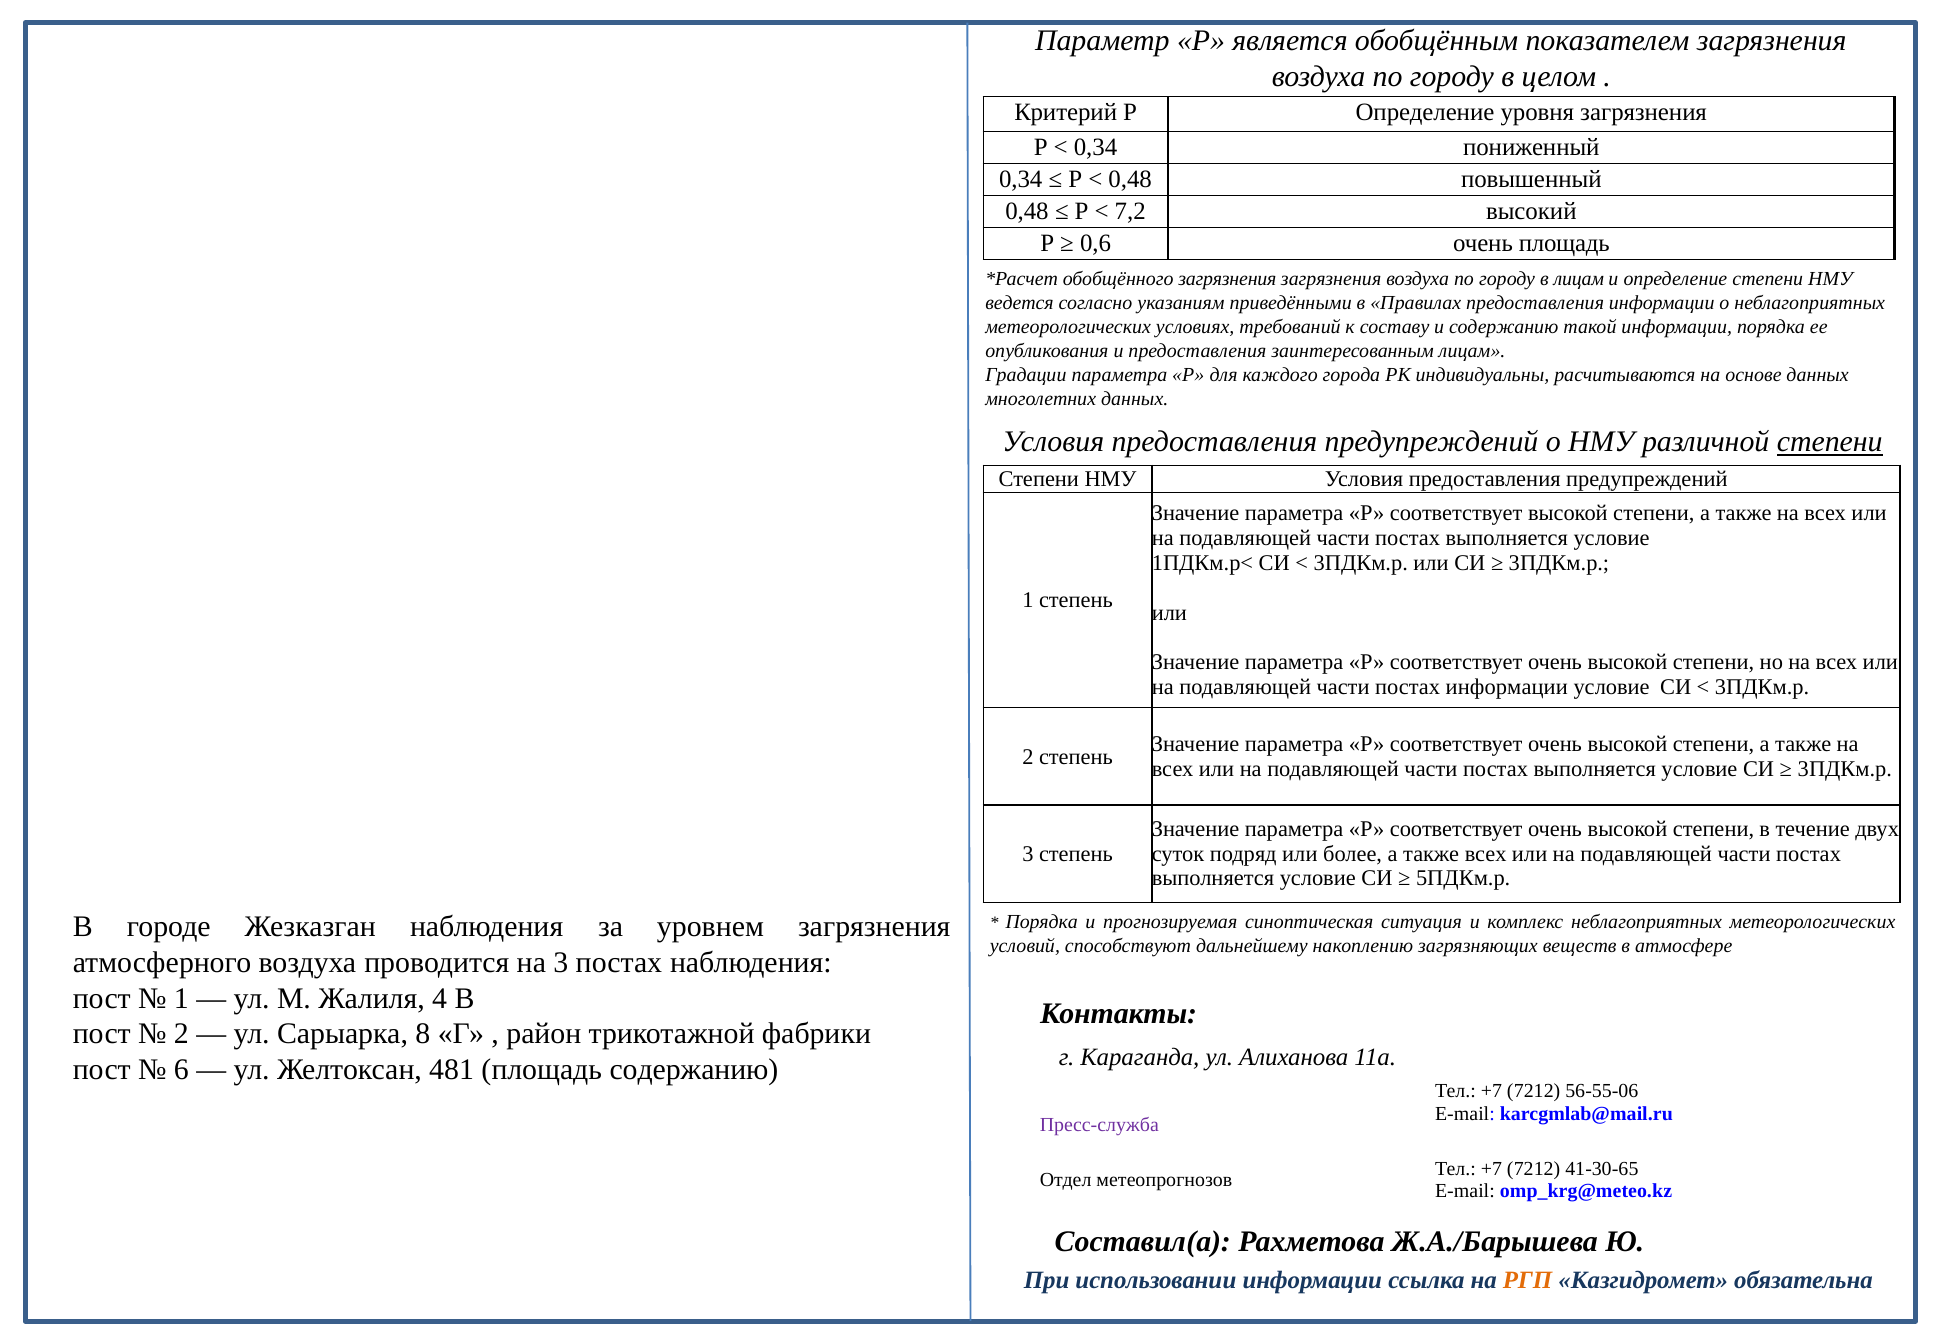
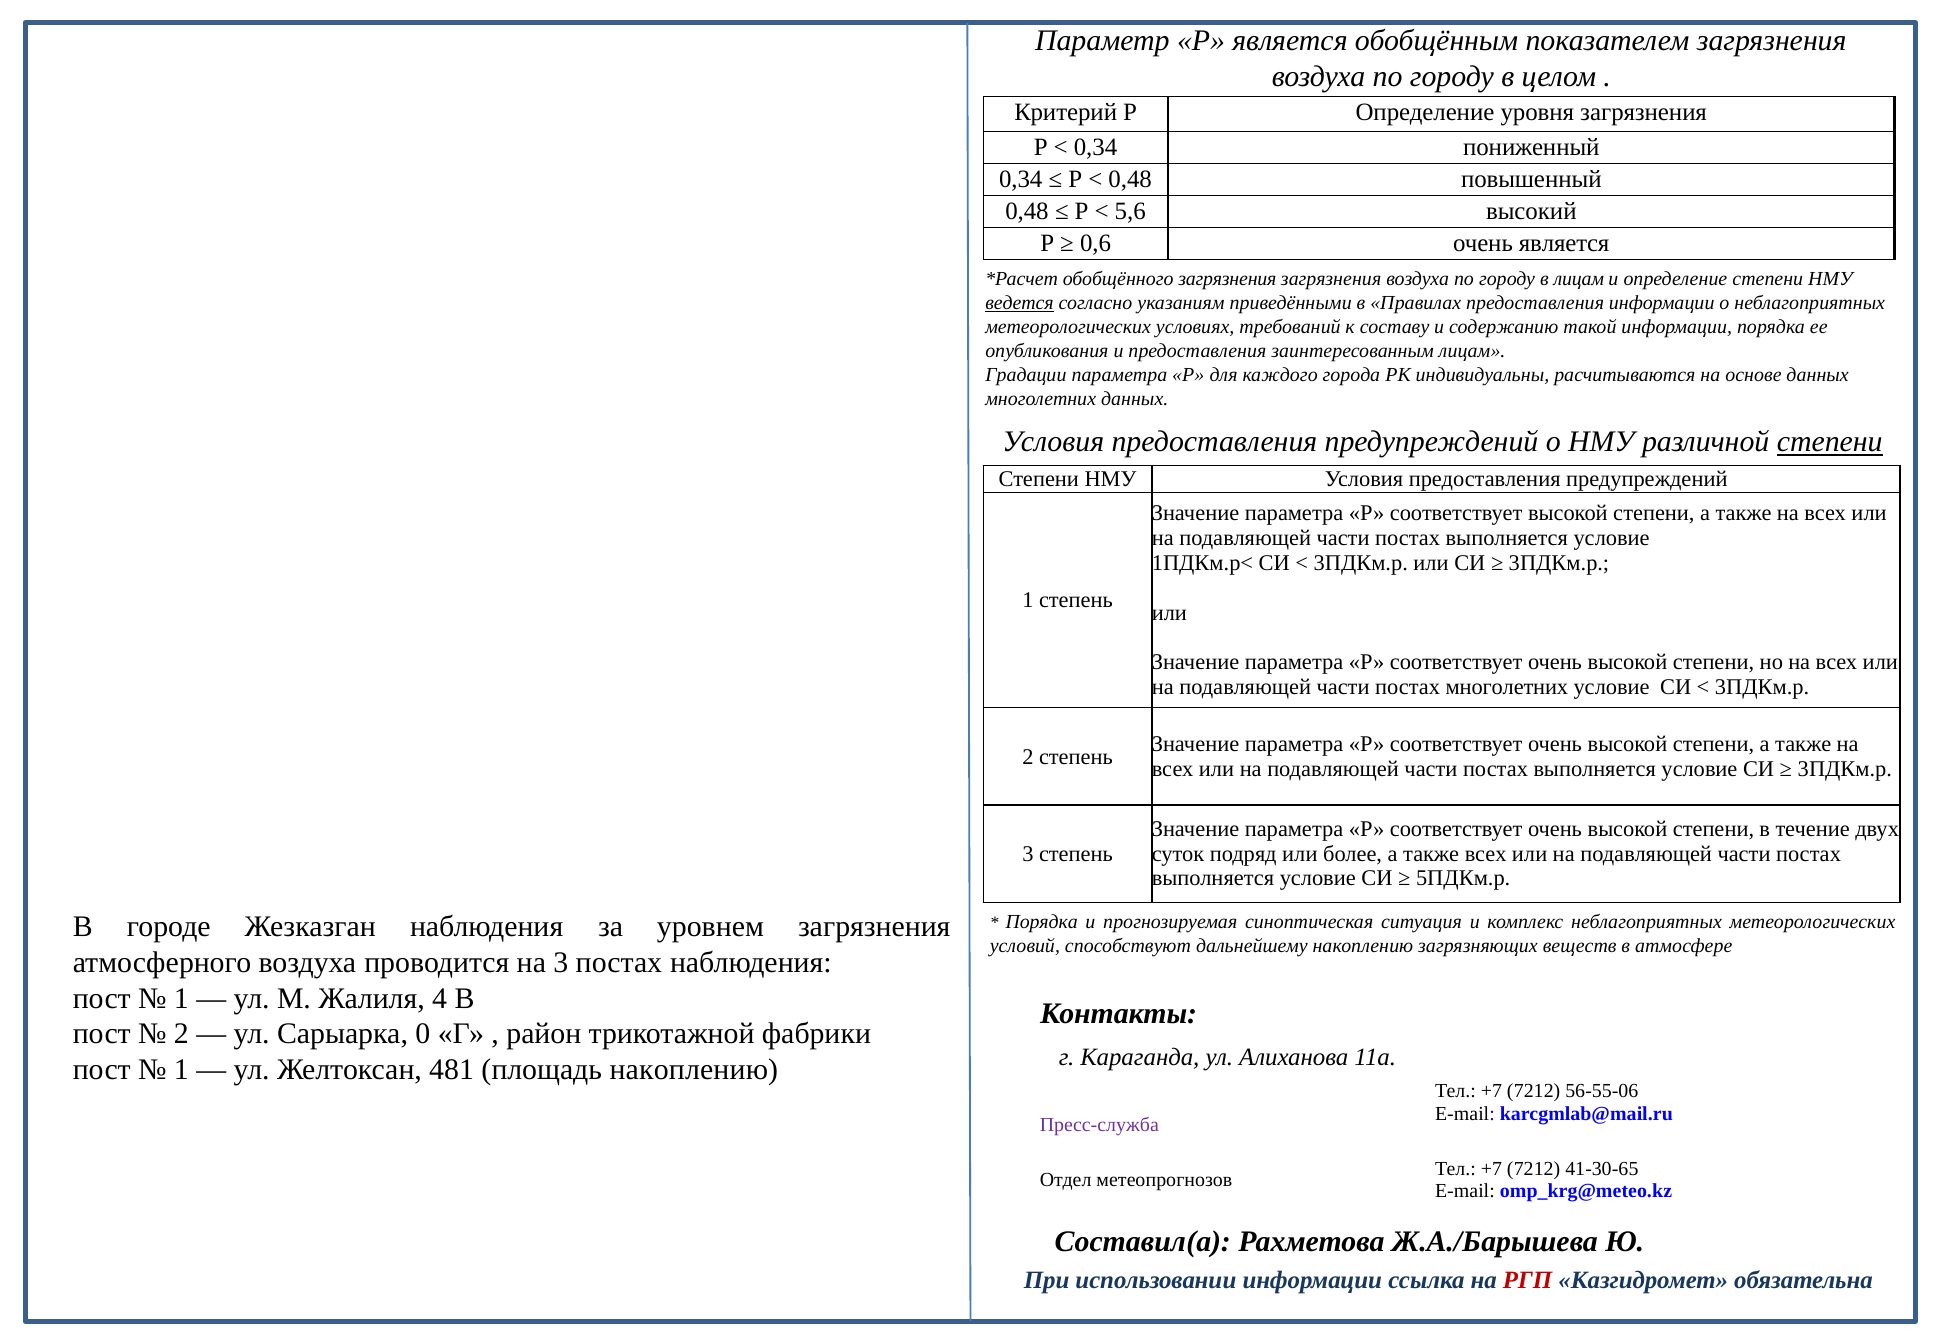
7,2: 7,2 -> 5,6 (1130, 211)
очень площадь: площадь -> является (1564, 243)
ведется underline: none -> present (1019, 303)
постах информации: информации -> многолетних (1507, 687)
8: 8 -> 0 (423, 1034)
6: 6 -> 1 (181, 1070)
площадь содержанию: содержанию -> накоплению (694, 1070)
РГП colour: orange -> red (1528, 1280)
